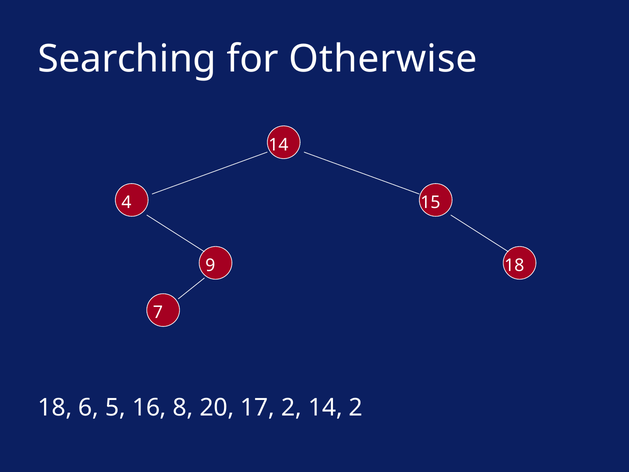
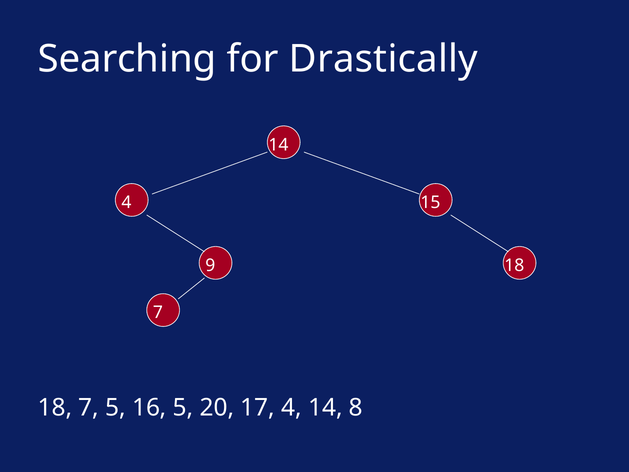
Otherwise: Otherwise -> Drastically (383, 59)
18 6: 6 -> 7 (89, 407)
16 8: 8 -> 5 (183, 407)
17 2: 2 -> 4 (292, 407)
14 2: 2 -> 8 (356, 407)
